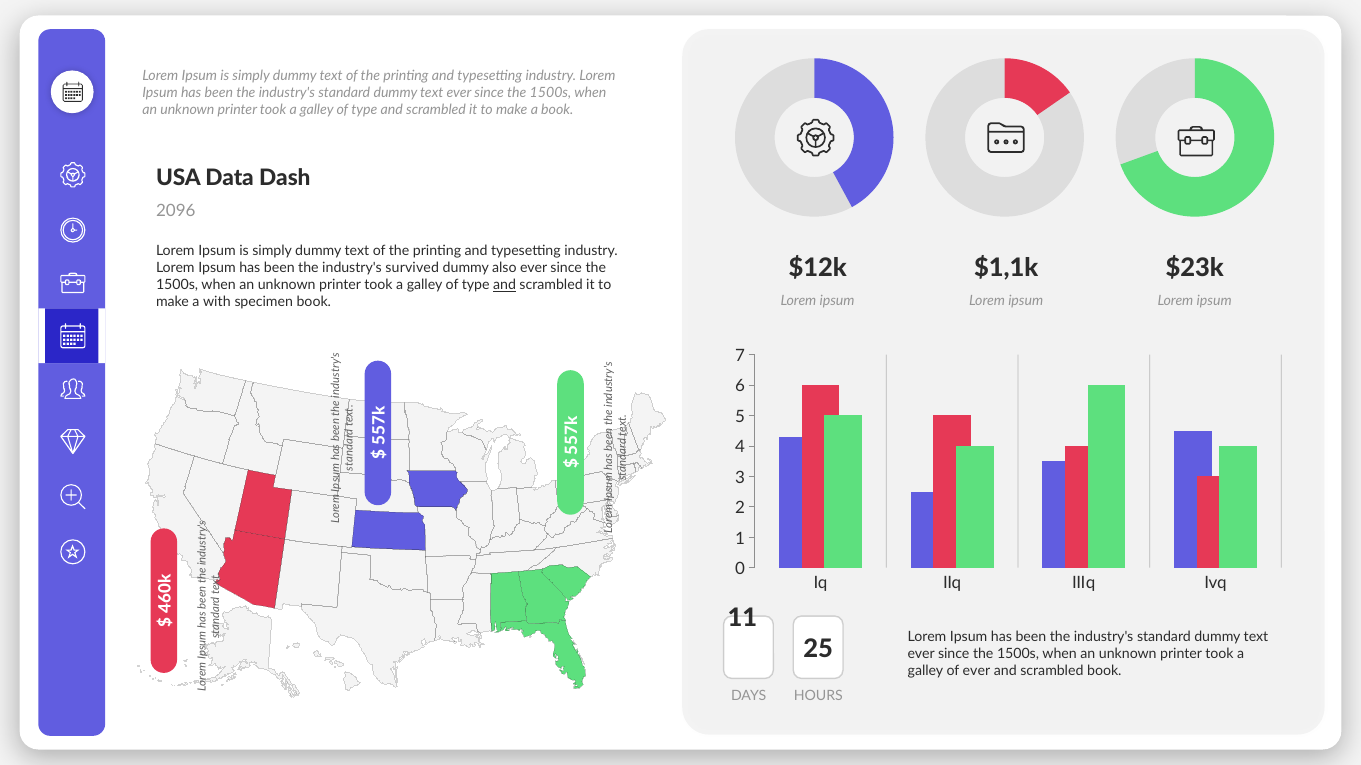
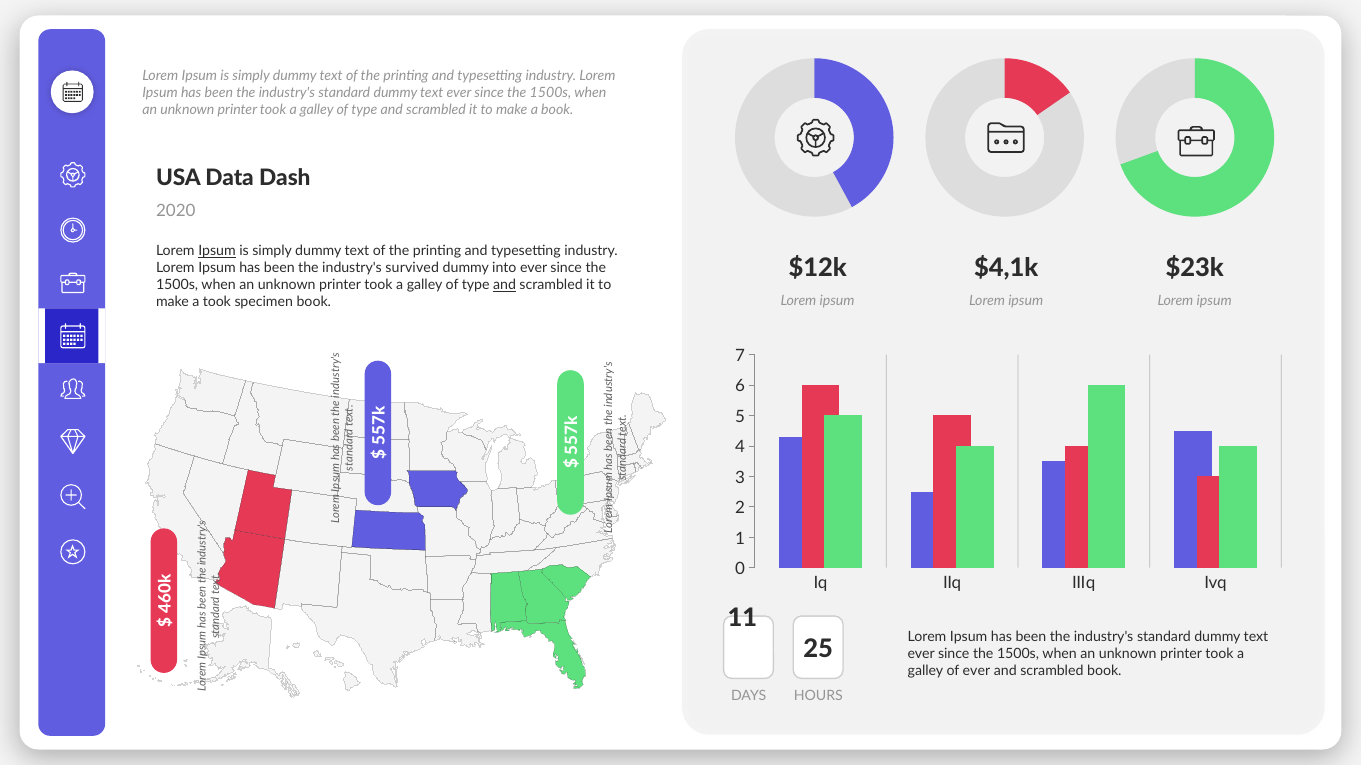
2096: 2096 -> 2020 (176, 211)
Ipsum underline: none -> present (217, 251)
$1,1k: $1,1k -> $4,1k (1006, 268)
also: also -> into (504, 268)
a with: with -> took (217, 302)
